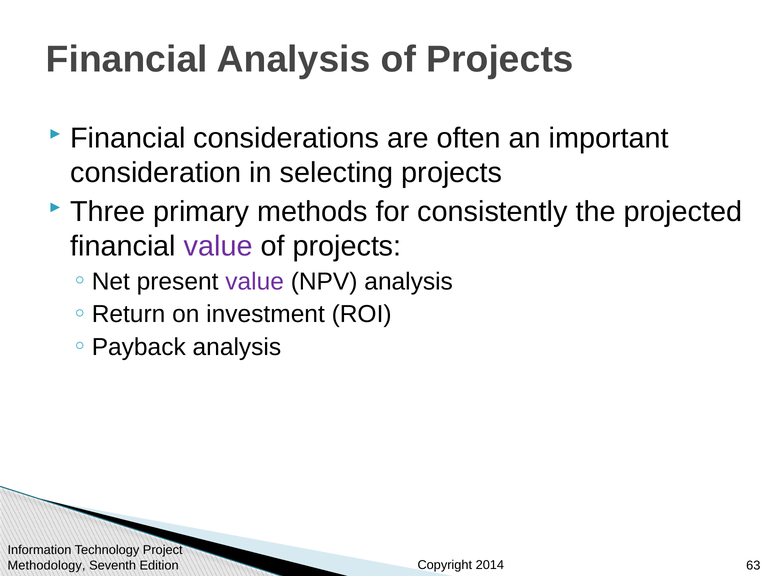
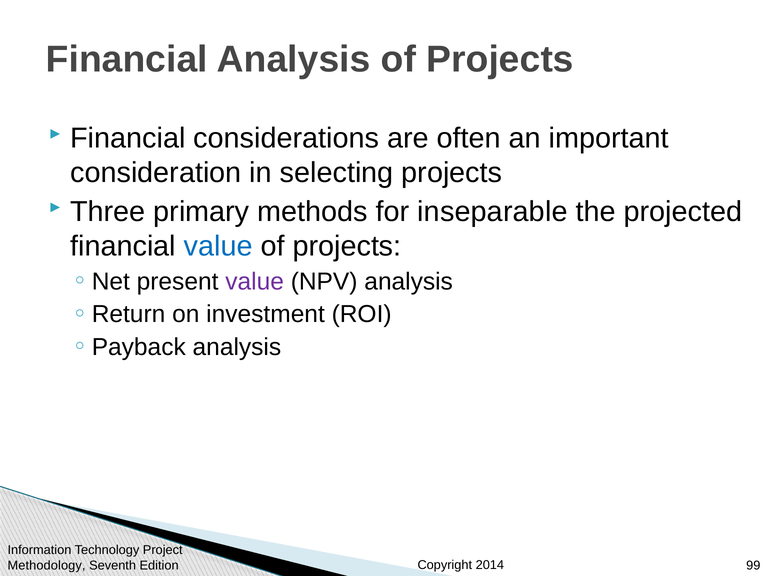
consistently: consistently -> inseparable (493, 212)
value colour: purple -> blue (218, 246)
63: 63 -> 99 (753, 565)
